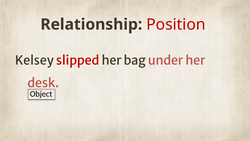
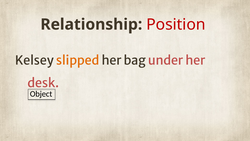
slipped colour: red -> orange (78, 60)
